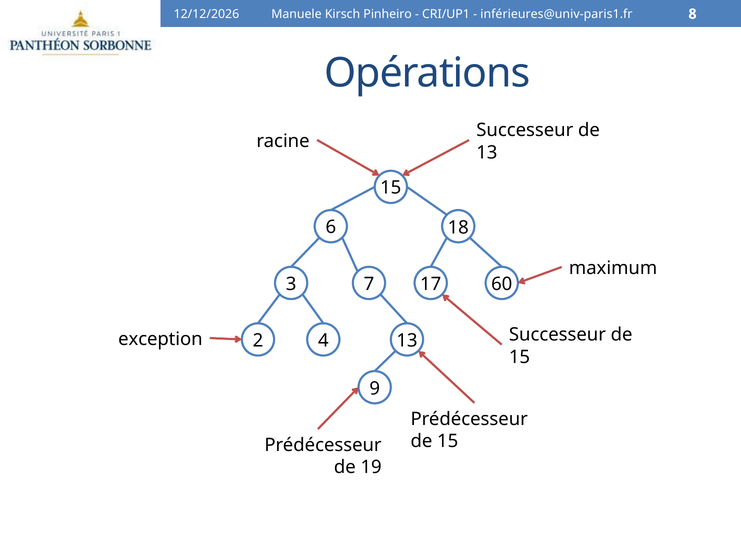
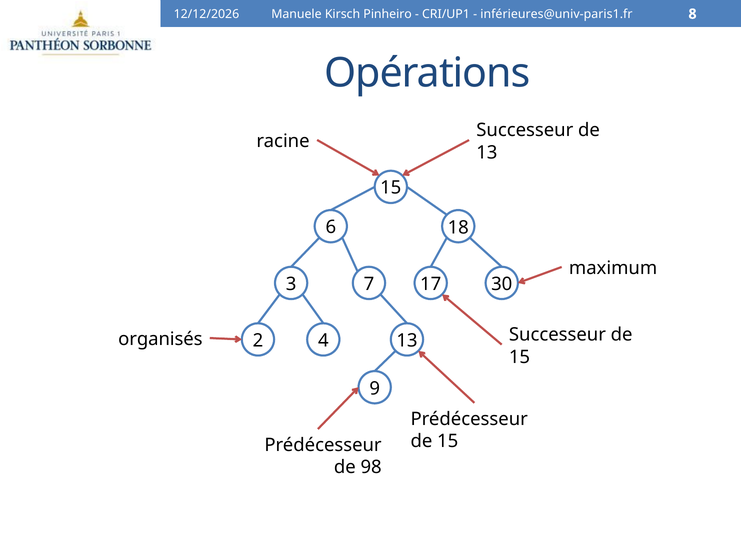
60: 60 -> 30 (502, 284)
exception: exception -> organisés (160, 339)
19: 19 -> 98 (371, 467)
